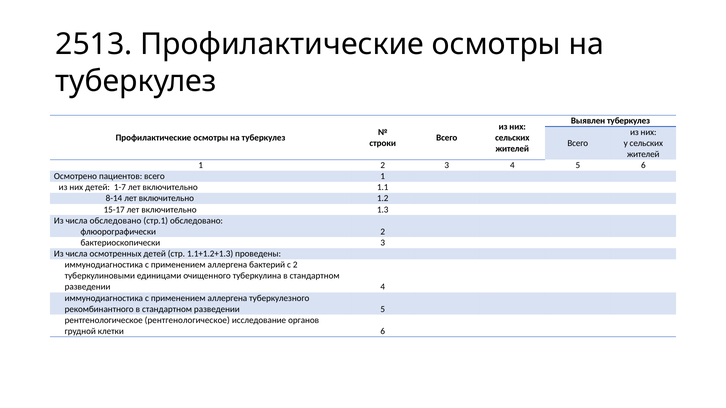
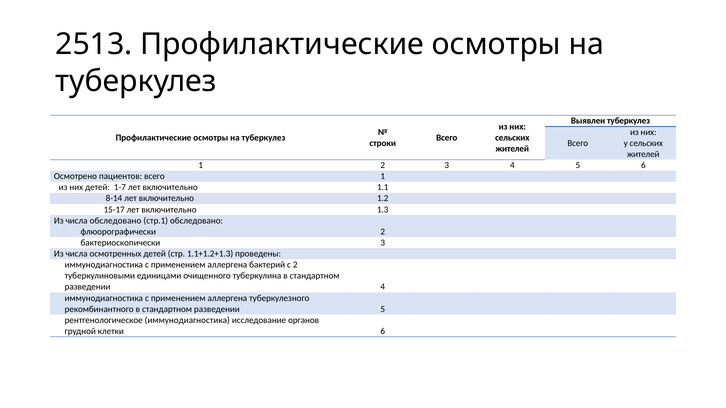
рентгенологическое рентгенологическое: рентгенологическое -> иммунодиагностика (187, 320)
